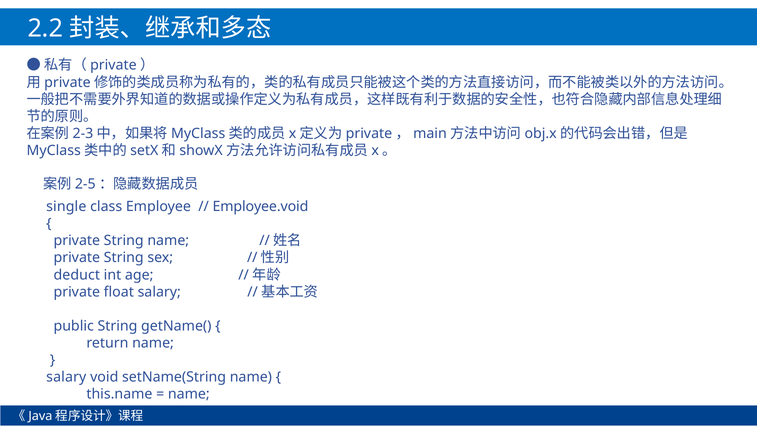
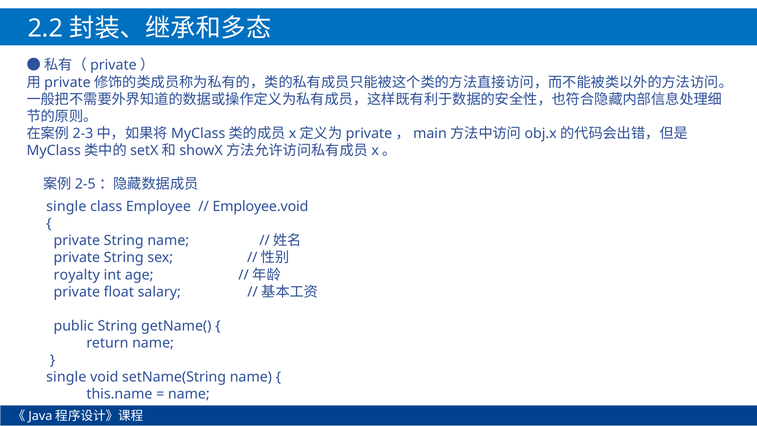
deduct: deduct -> royalty (77, 275)
salary: salary -> single (66, 377)
